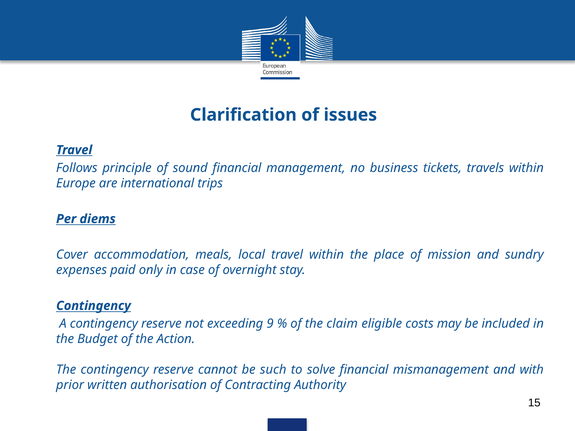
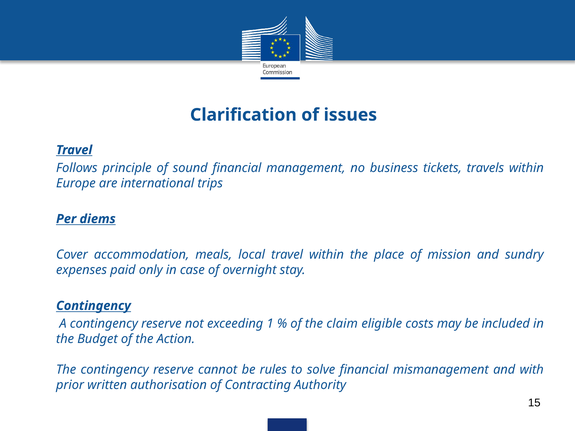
9: 9 -> 1 (270, 324)
such: such -> rules (273, 370)
